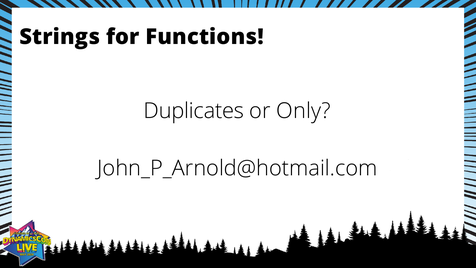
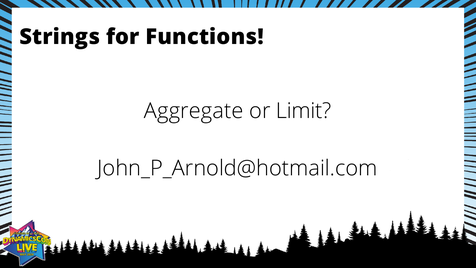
Duplicates: Duplicates -> Aggregate (194, 111)
Only: Only -> Limit (304, 111)
